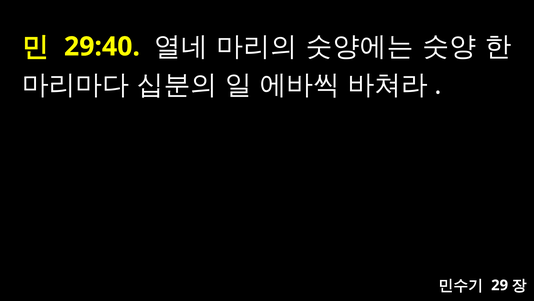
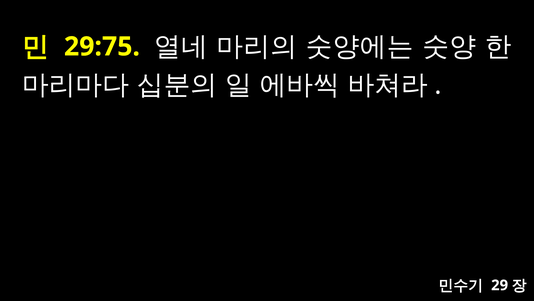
29:40: 29:40 -> 29:75 (102, 47)
